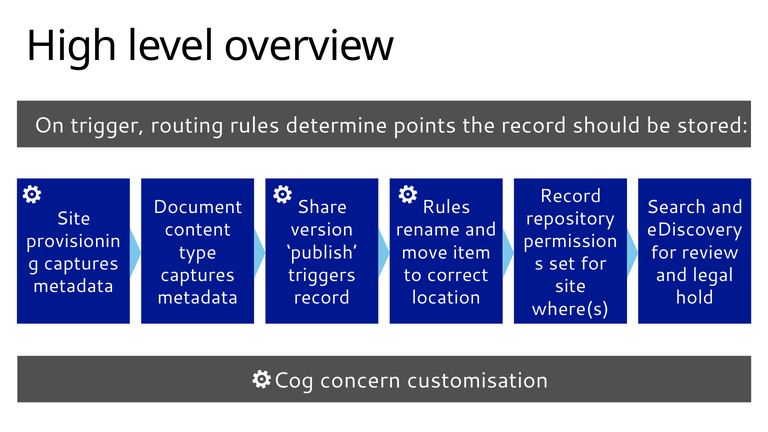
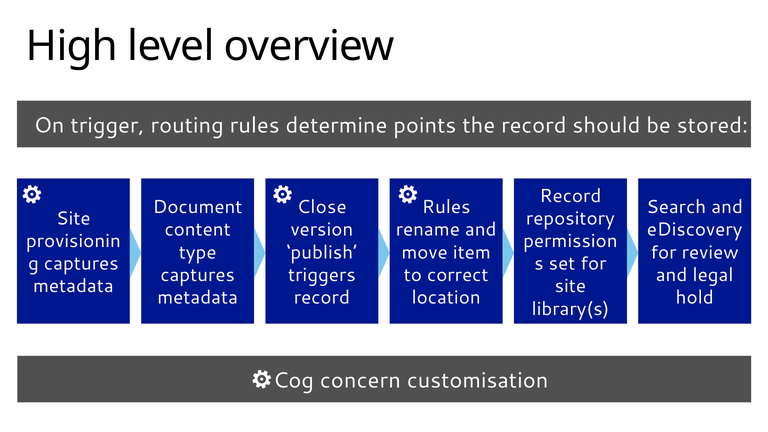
Share: Share -> Close (322, 207)
where(s: where(s -> library(s (570, 309)
